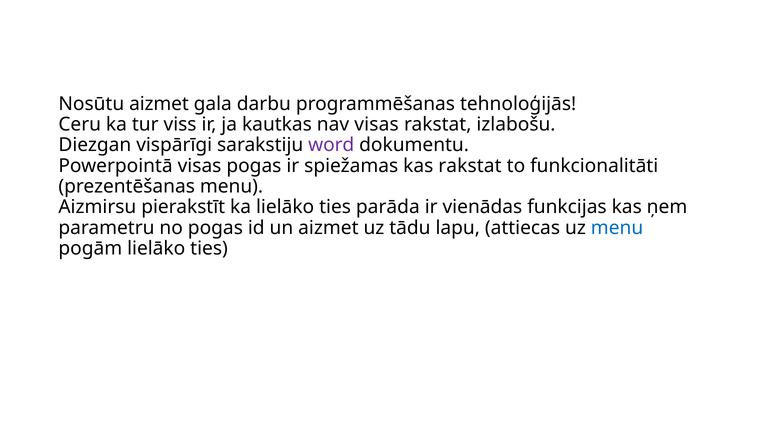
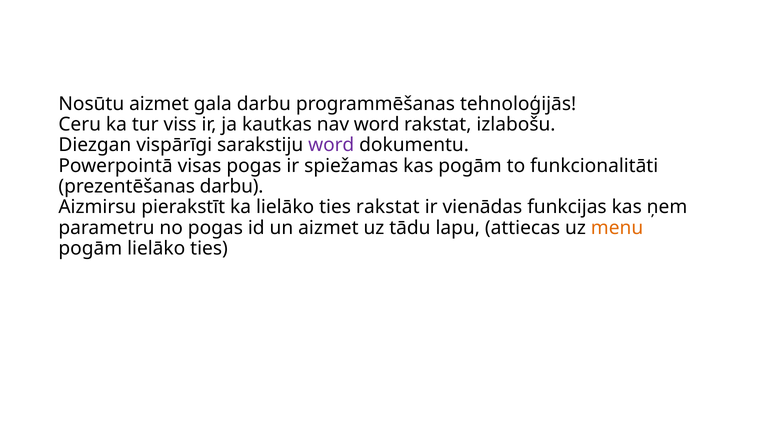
nav visas: visas -> word (377, 124)
kas rakstat: rakstat -> pogām (470, 166)
prezentēšanas menu: menu -> darbu (232, 186)
ties parāda: parāda -> rakstat (388, 207)
menu colour: blue -> orange (617, 228)
